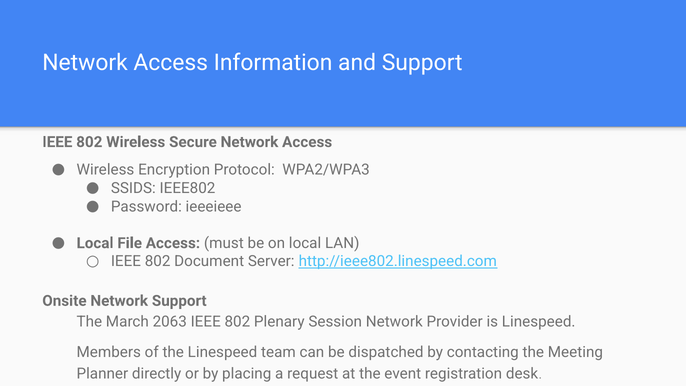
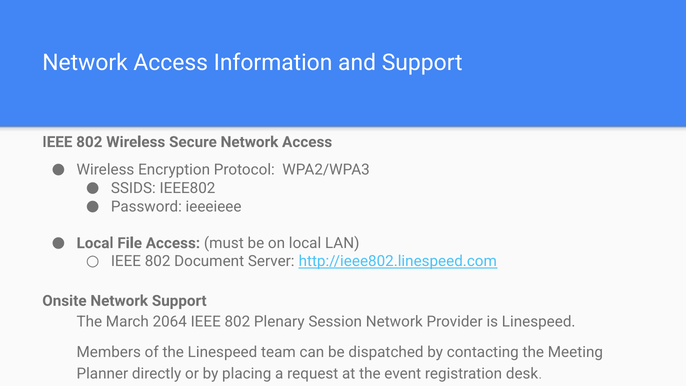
2063: 2063 -> 2064 (170, 322)
